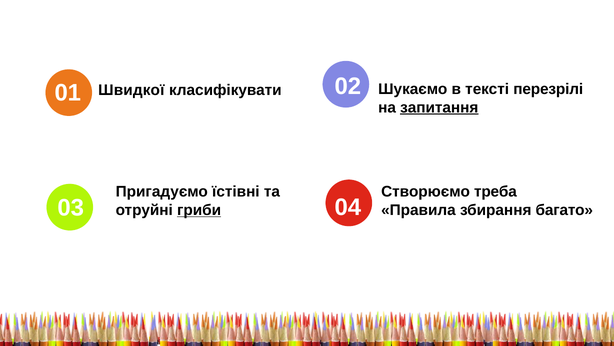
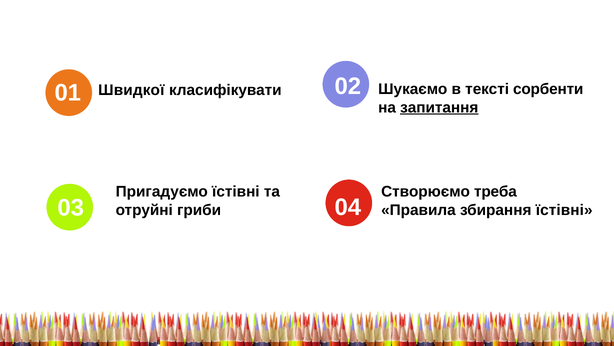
перезрілі: перезрілі -> сорбенти (548, 89)
гриби underline: present -> none (199, 210)
збирання багато: багато -> їстівні (564, 210)
